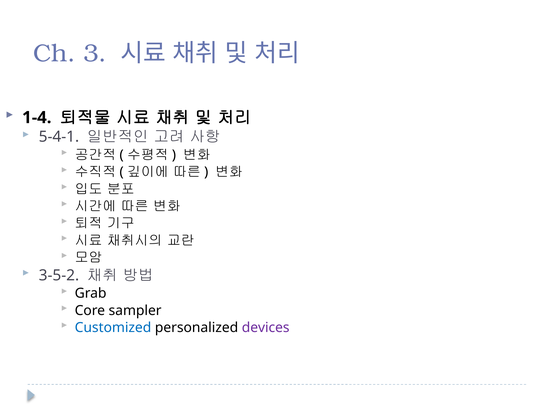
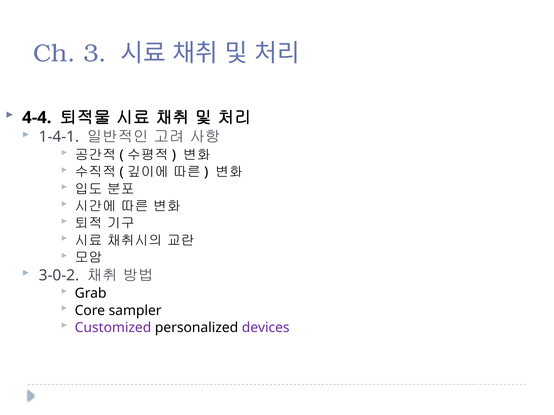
1-4: 1-4 -> 4-4 (37, 118)
5-4-1: 5-4-1 -> 1-4-1 (59, 137)
3-5-2: 3-5-2 -> 3-0-2 (59, 276)
Customized colour: blue -> purple (113, 328)
